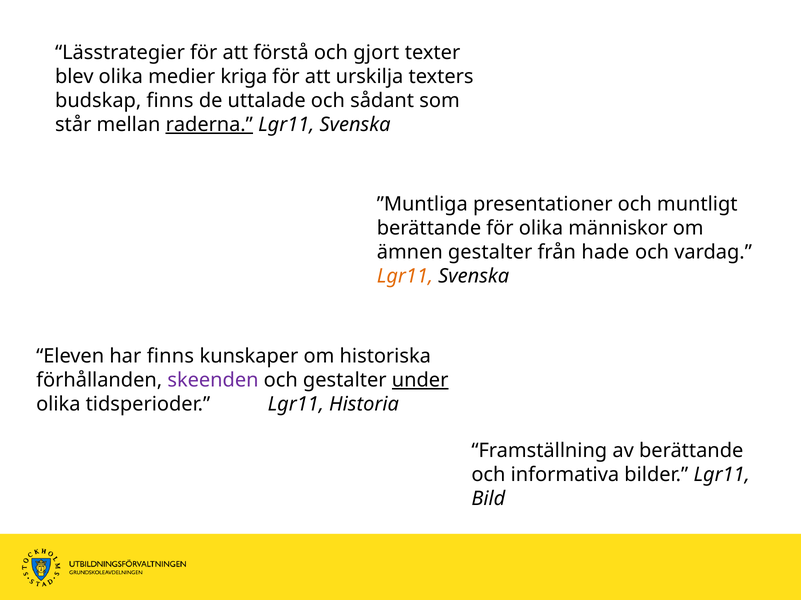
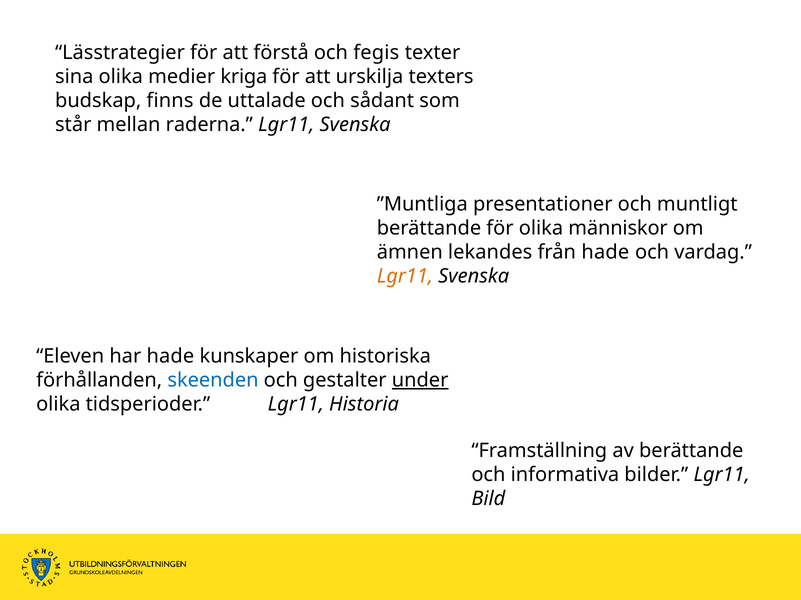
gjort: gjort -> fegis (376, 53)
blev: blev -> sina (74, 77)
raderna underline: present -> none (209, 125)
ämnen gestalter: gestalter -> lekandes (490, 252)
har finns: finns -> hade (170, 357)
skeenden colour: purple -> blue (213, 381)
